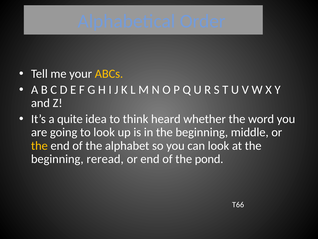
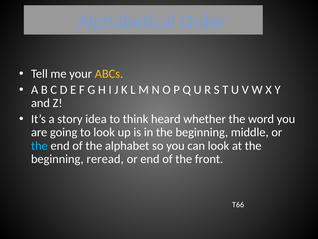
quite: quite -> story (70, 119)
the colour: yellow -> light blue (39, 145)
pond: pond -> front (209, 159)
